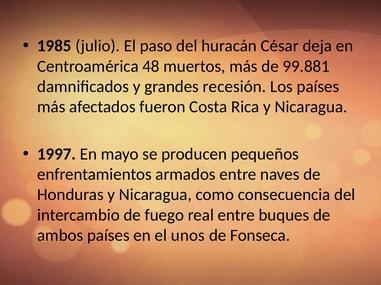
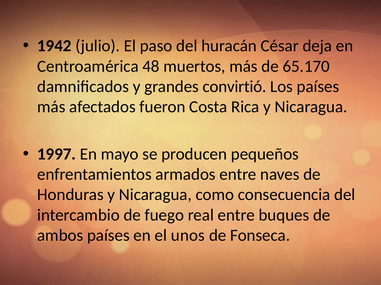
1985: 1985 -> 1942 (54, 46)
99.881: 99.881 -> 65.170 (306, 66)
recesión: recesión -> convirtió (235, 87)
